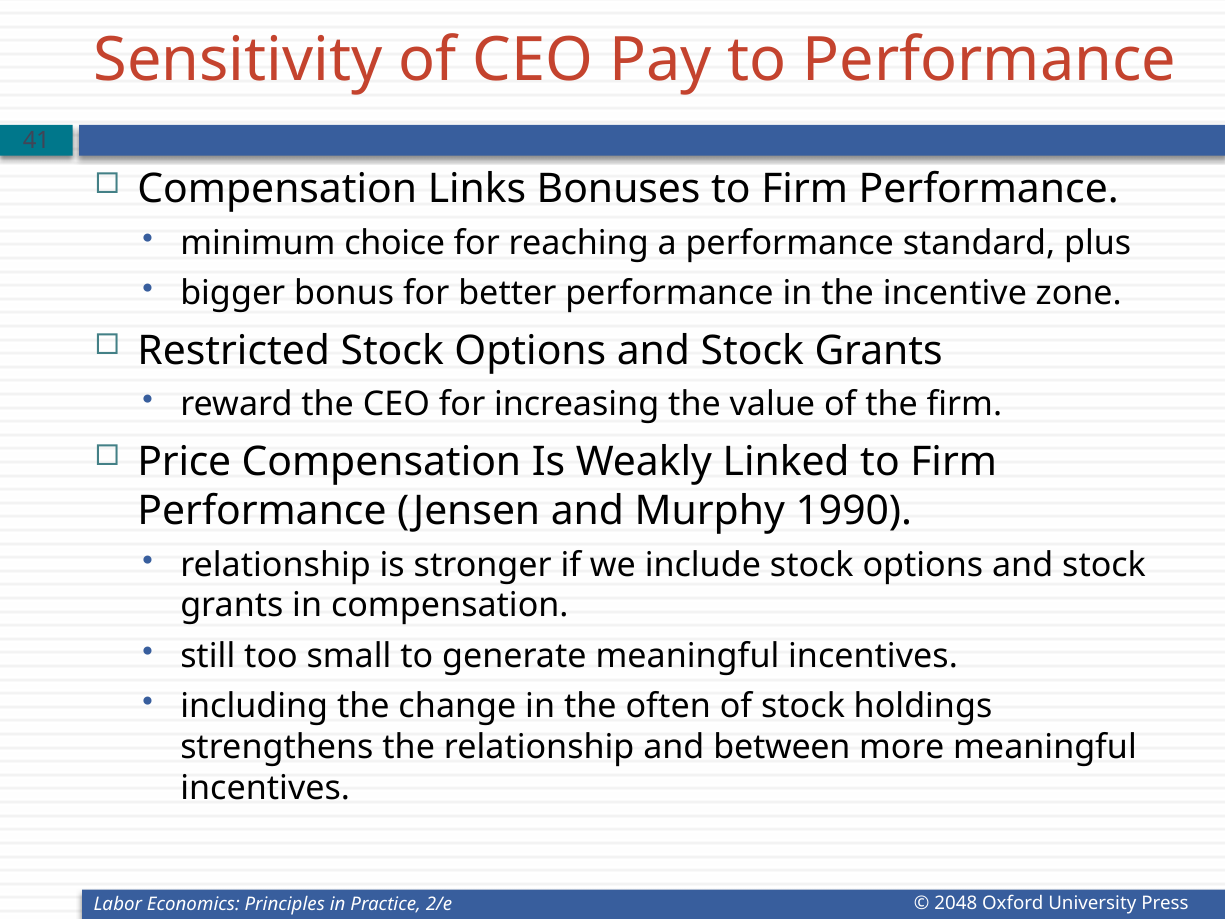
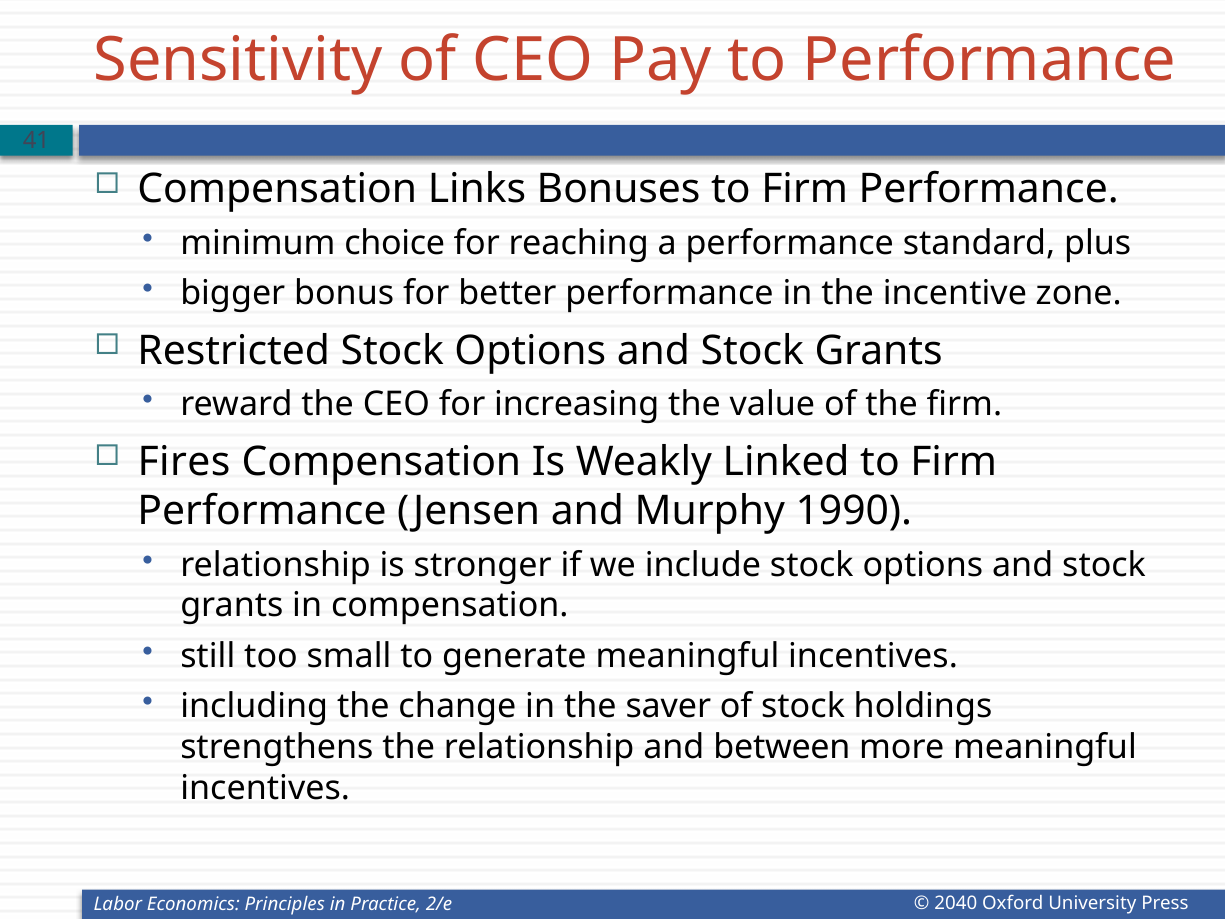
Price: Price -> Fires (184, 462)
often: often -> saver (668, 706)
2048: 2048 -> 2040 (956, 903)
